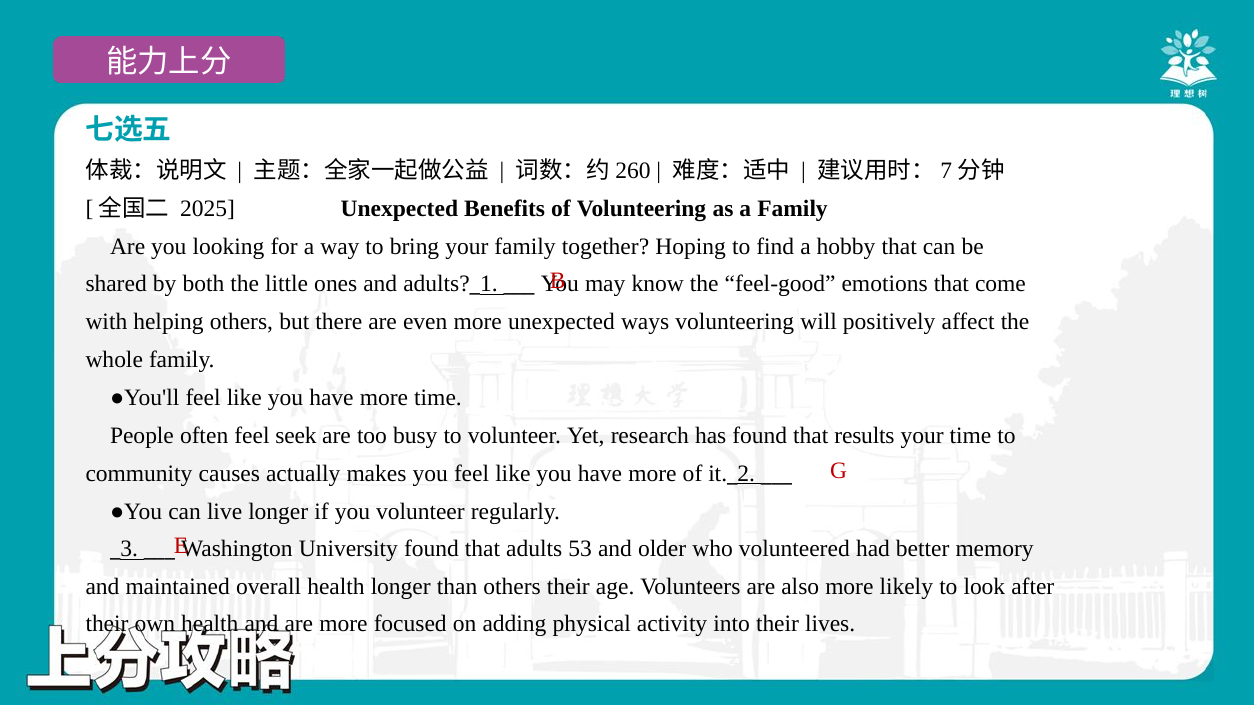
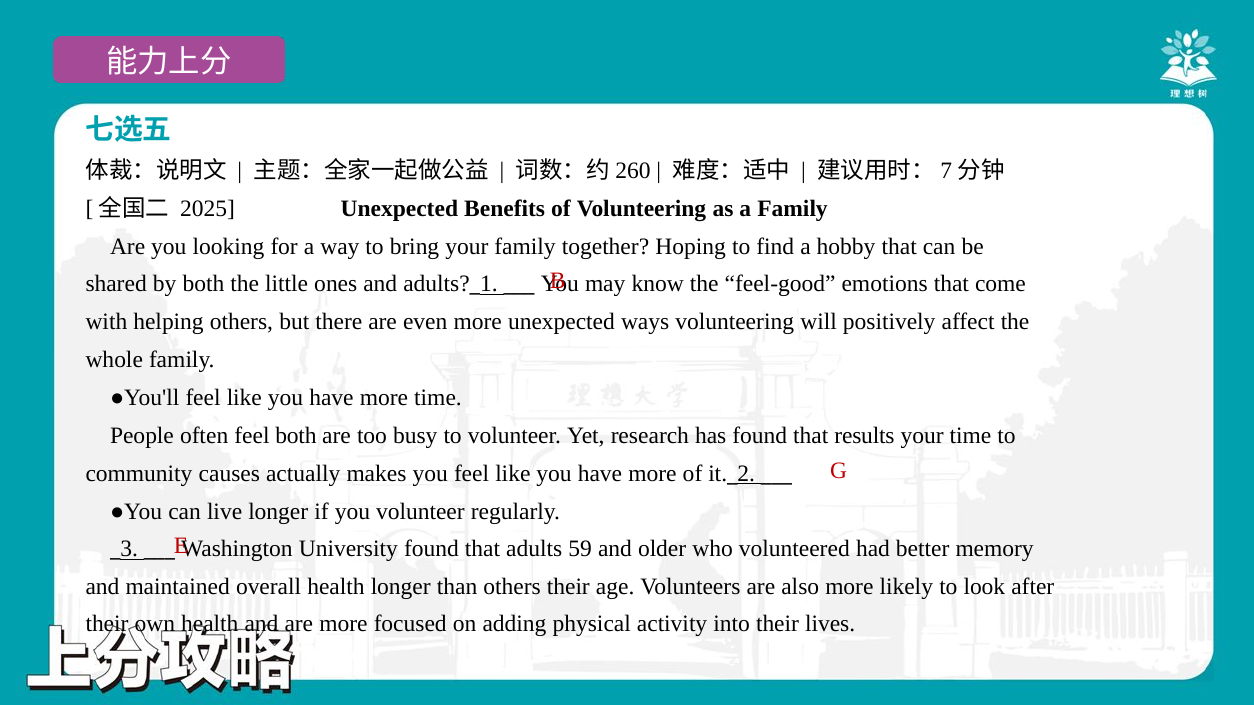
feel seek: seek -> both (296, 436)
53: 53 -> 59 (580, 549)
